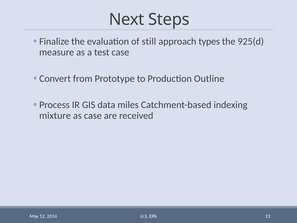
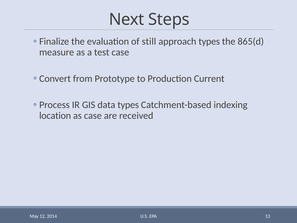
925(d: 925(d -> 865(d (251, 41)
Outline: Outline -> Current (209, 78)
data miles: miles -> types (128, 105)
mixture: mixture -> location (55, 115)
